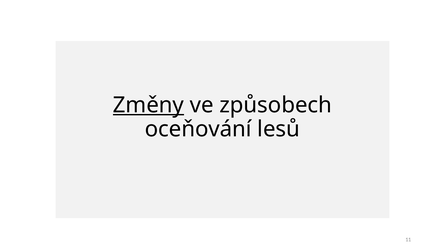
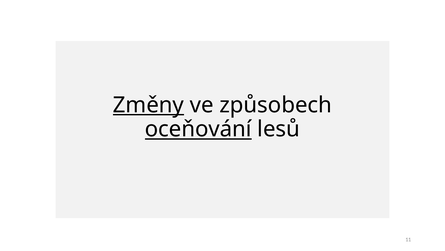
oceňování underline: none -> present (198, 129)
